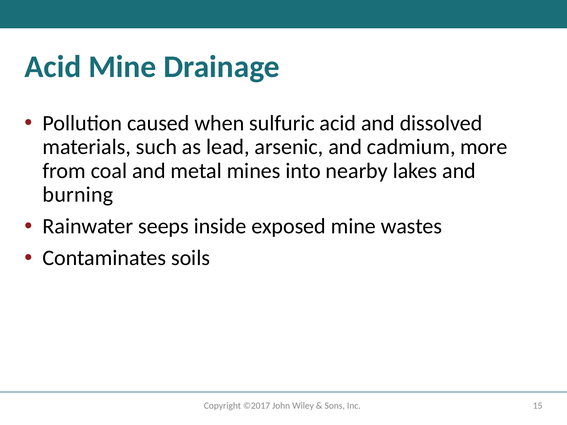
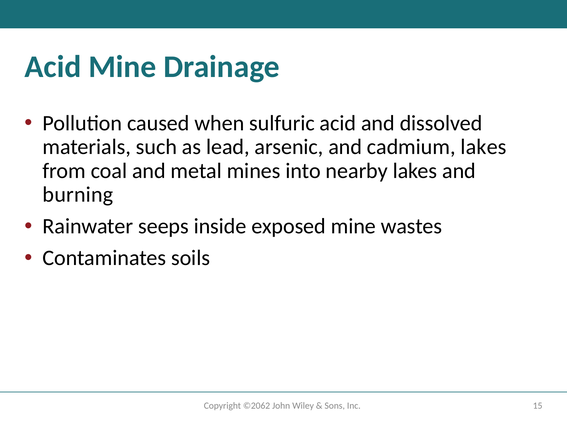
cadmium more: more -> lakes (484, 147)
©2017: ©2017 -> ©2062 (257, 406)
